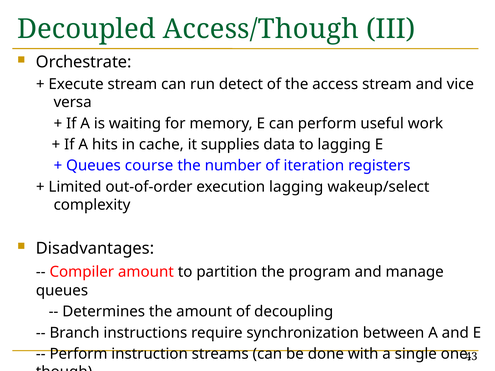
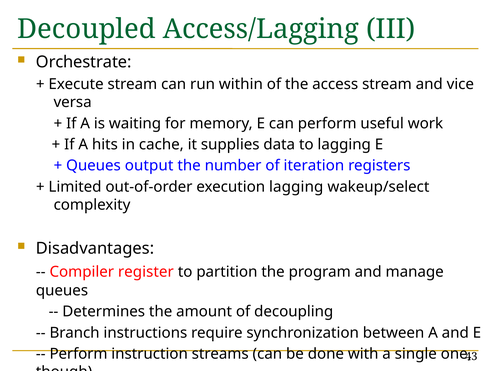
Access/Though: Access/Though -> Access/Lagging (261, 29)
detect: detect -> within (241, 84)
course: course -> output (149, 166)
Compiler amount: amount -> register (146, 272)
